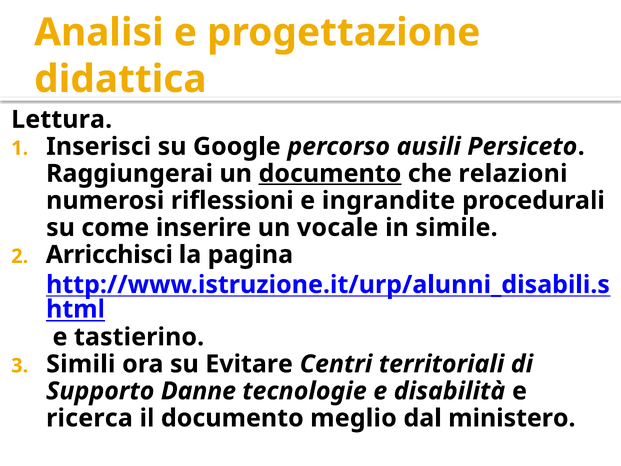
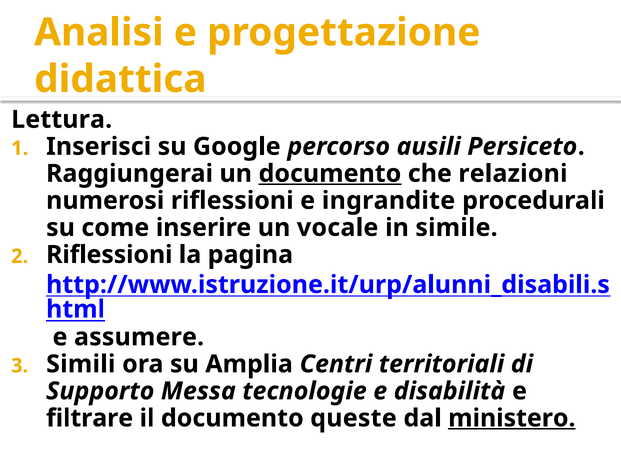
Arricchisci: Arricchisci -> Riflessioni (109, 255)
tastierino: tastierino -> assumere (139, 337)
Evitare: Evitare -> Amplia (249, 364)
Danne: Danne -> Messa (198, 391)
ricerca: ricerca -> filtrare (90, 418)
meglio: meglio -> queste (353, 418)
ministero underline: none -> present (512, 418)
